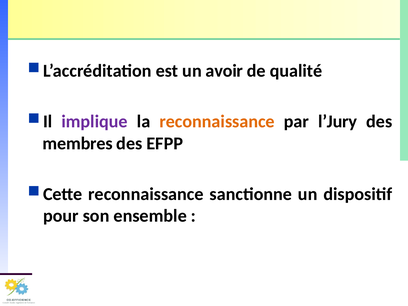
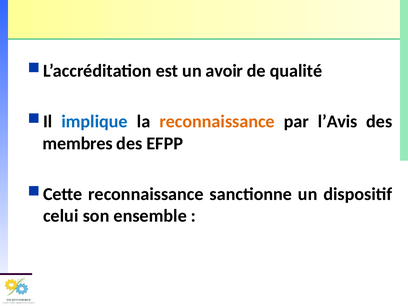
implique colour: purple -> blue (95, 122)
l’Jury: l’Jury -> l’Avis (338, 122)
pour: pour -> celui (61, 216)
